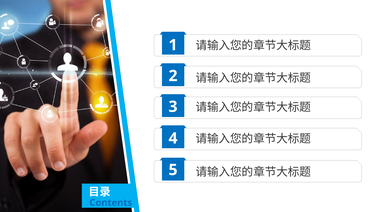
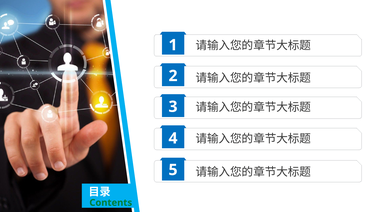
Contents colour: blue -> green (111, 203)
